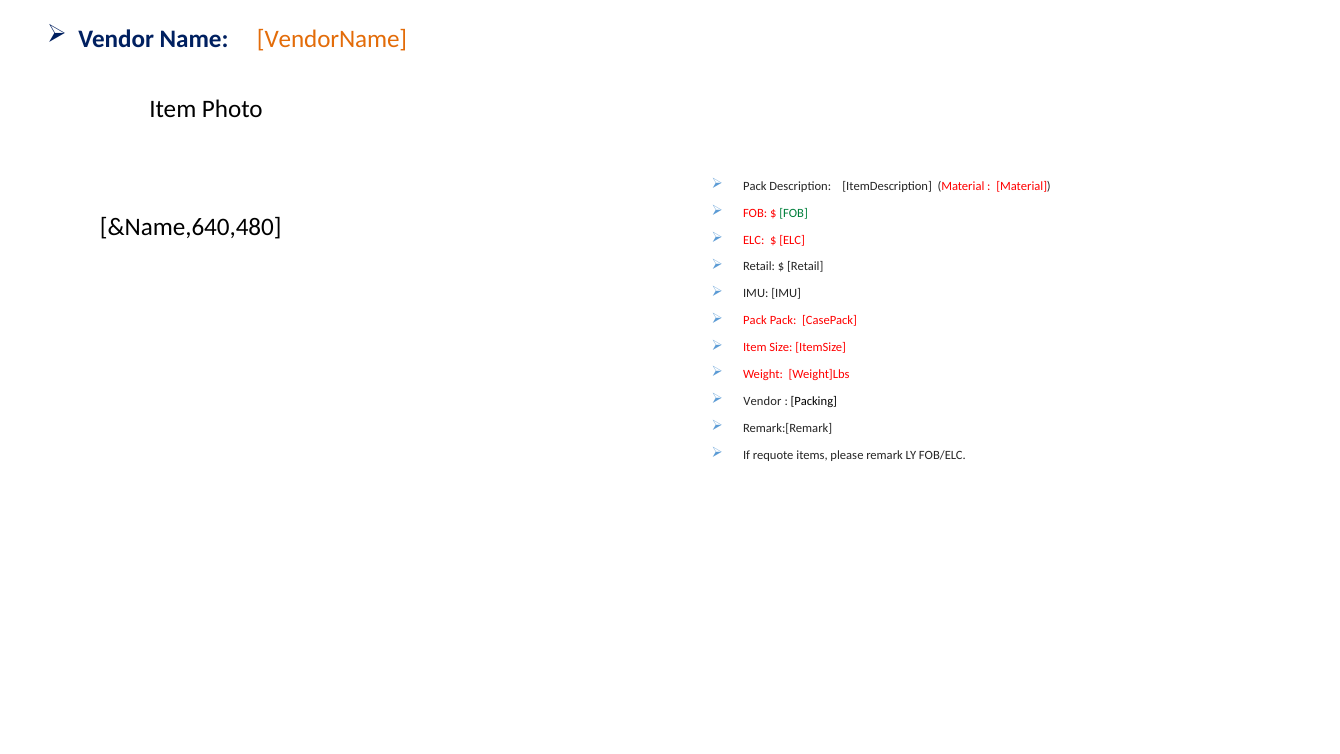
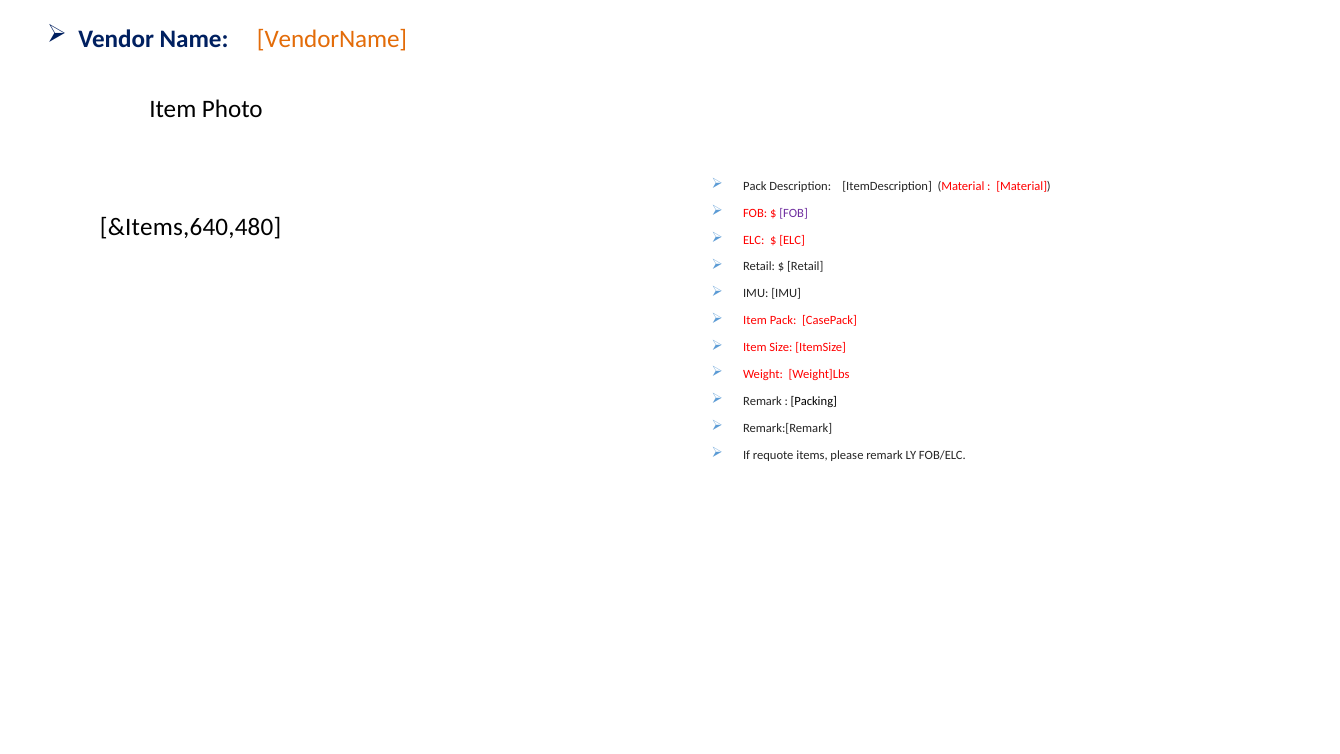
FOB colour: green -> purple (794, 213)
&Name,640,480: &Name,640,480 -> &Items,640,480 (191, 227)
Pack: Pack -> Item (755, 320)
Vendor: Vendor -> Remark (763, 401)
